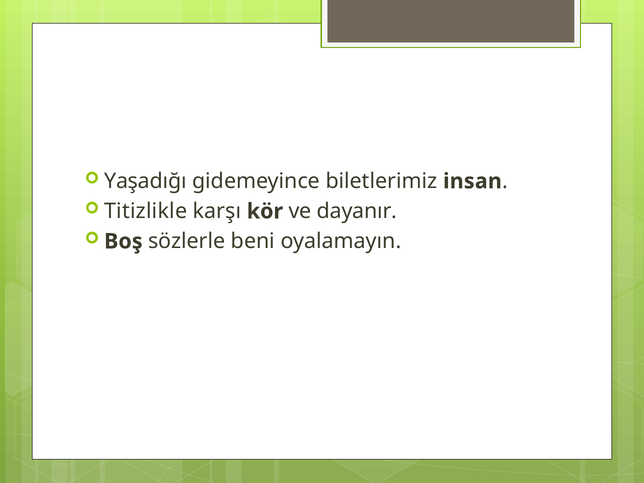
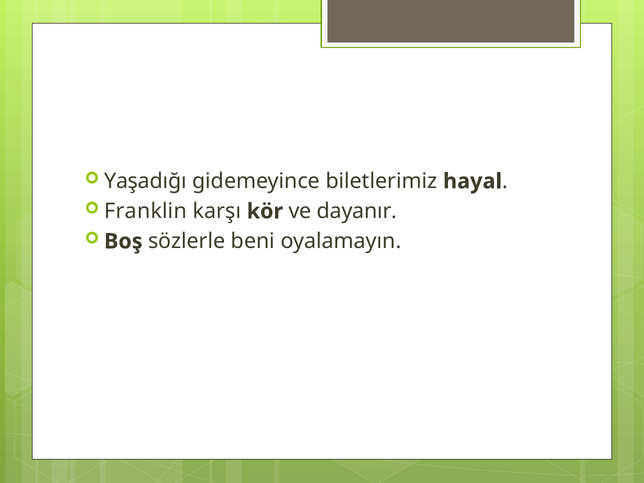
insan: insan -> hayal (473, 181)
Titizlikle: Titizlikle -> Franklin (146, 211)
